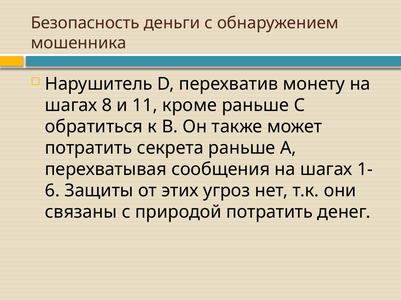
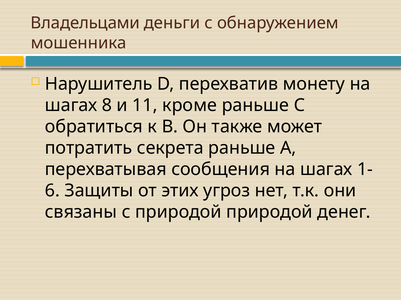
Безопасность: Безопасность -> Владельцами (85, 23)
природой потратить: потратить -> природой (269, 213)
